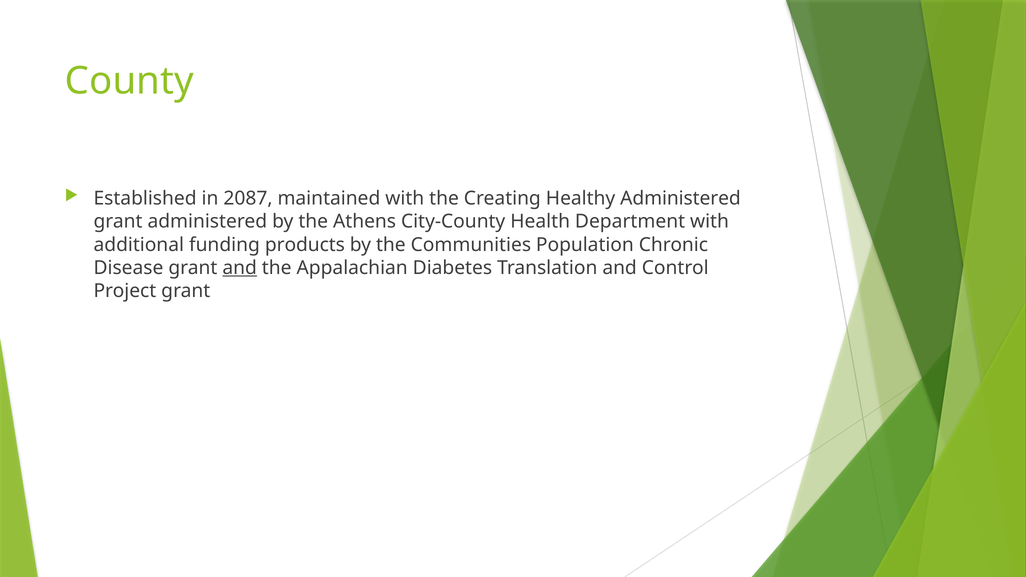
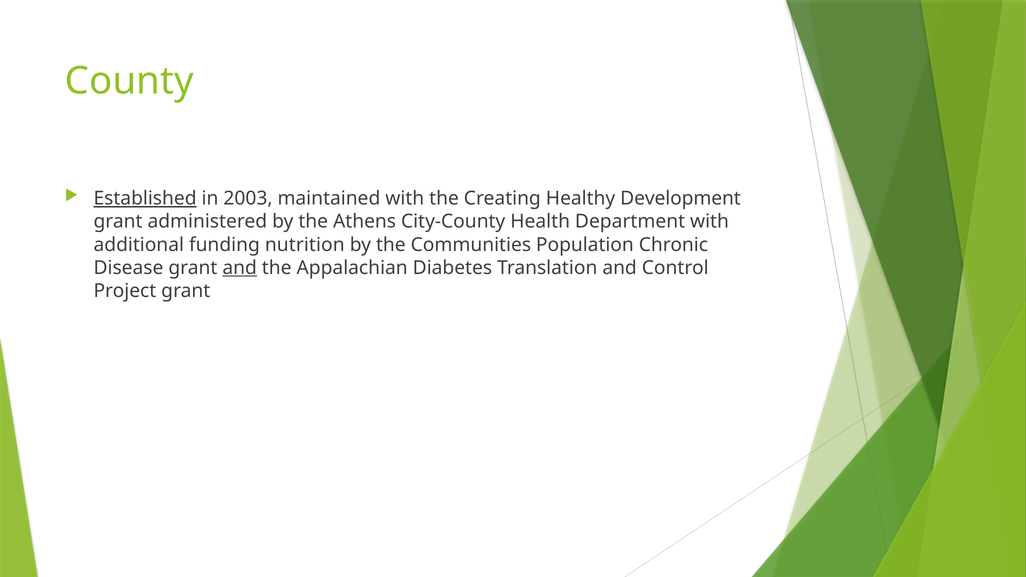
Established underline: none -> present (145, 199)
2087: 2087 -> 2003 (248, 199)
Healthy Administered: Administered -> Development (681, 199)
products: products -> nutrition (305, 245)
